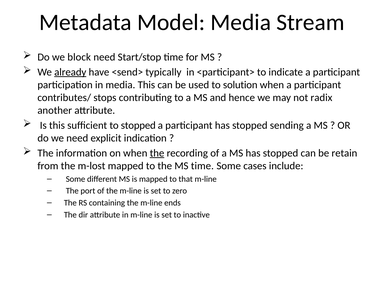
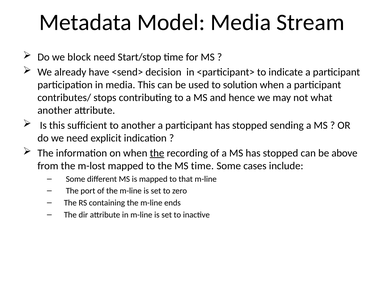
already underline: present -> none (70, 72)
typically: typically -> decision (163, 72)
radix: radix -> what (321, 98)
to stopped: stopped -> another (138, 125)
retain: retain -> above (344, 153)
